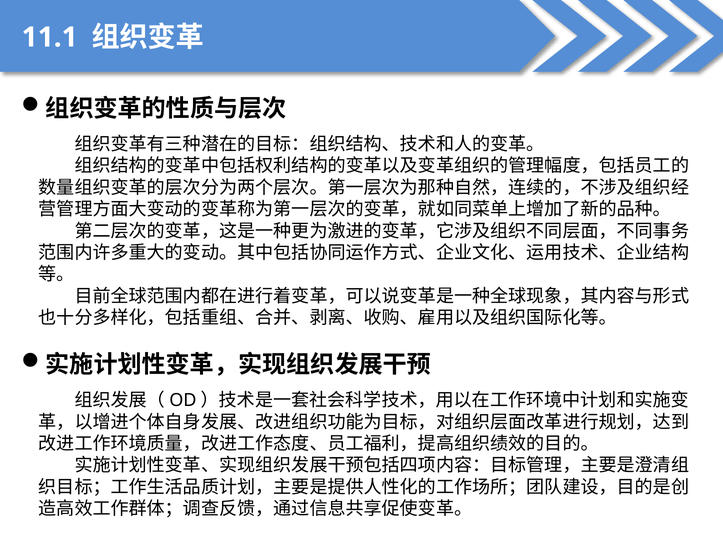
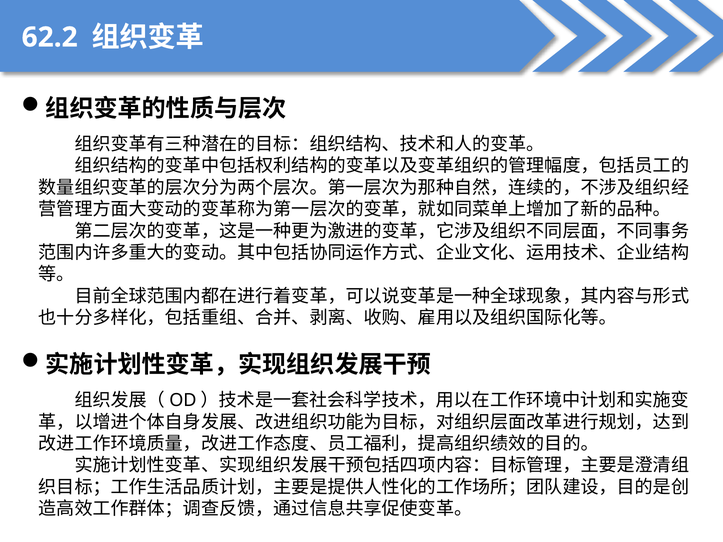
11.1: 11.1 -> 62.2 (50, 37)
